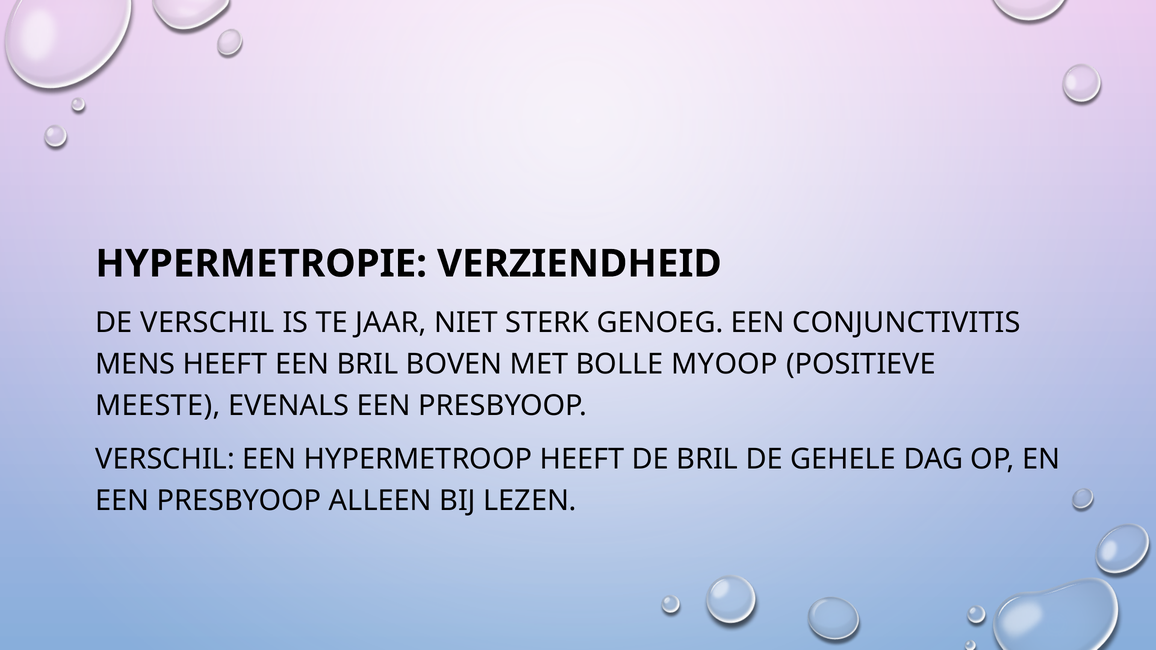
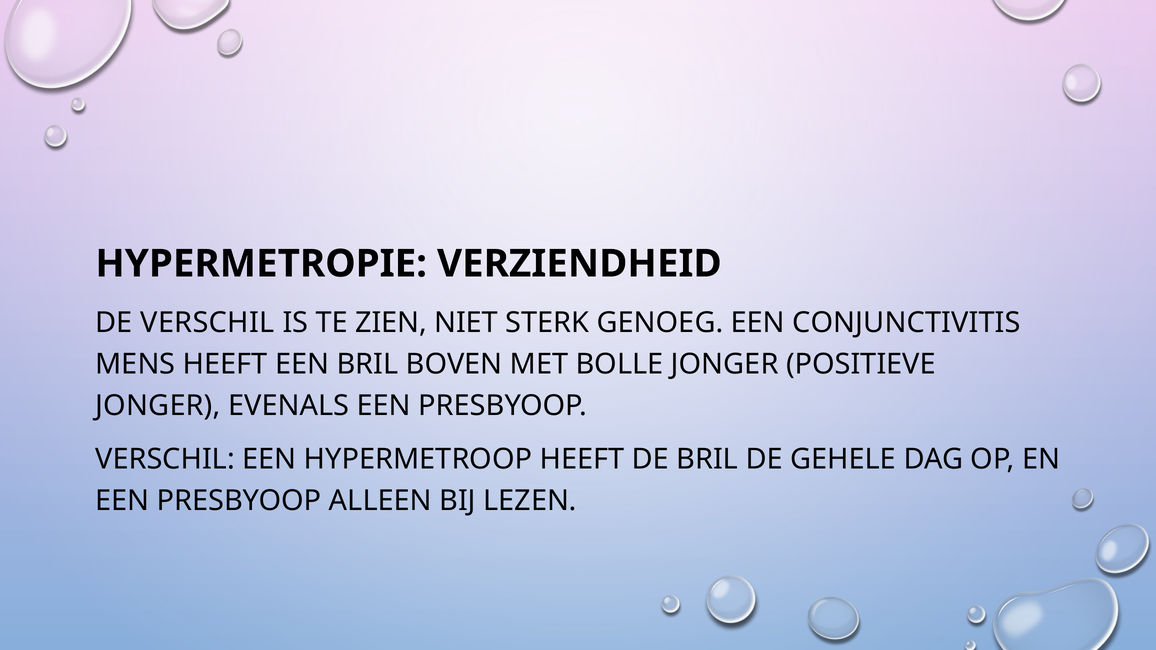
JAAR: JAAR -> ZIEN (391, 323)
BOLLE MYOOP: MYOOP -> JONGER (725, 364)
MEESTE: MEESTE -> JONGER (158, 406)
